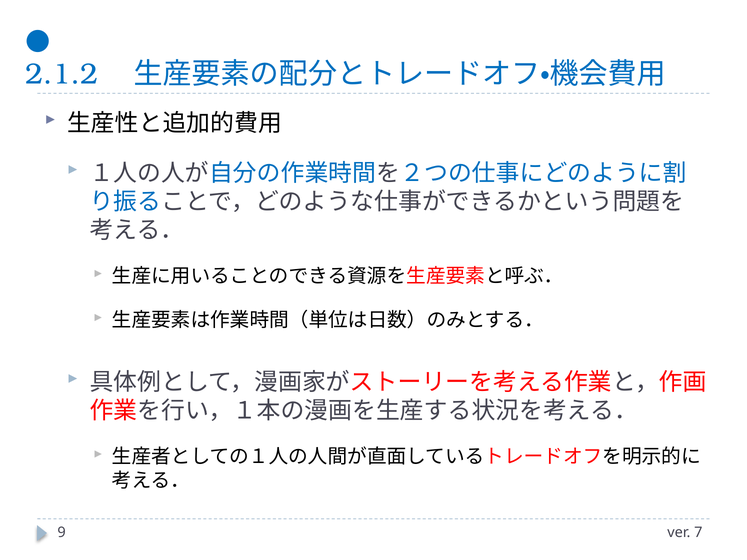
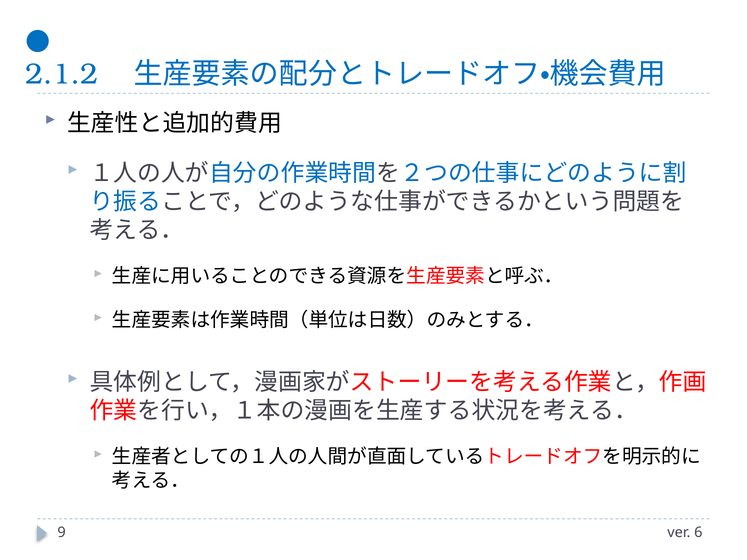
7: 7 -> 6 (698, 533)
